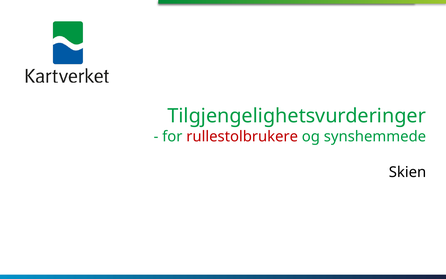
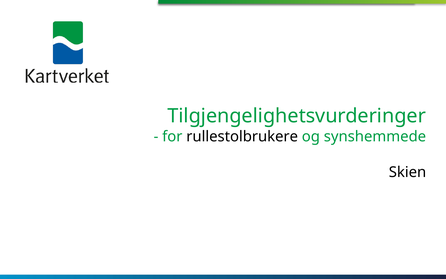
rullestolbrukere colour: red -> black (242, 136)
